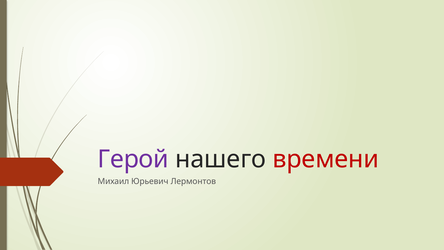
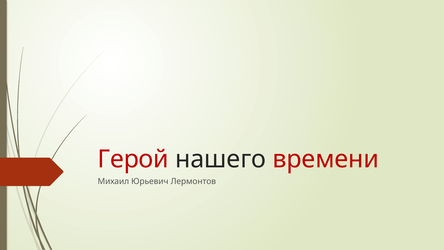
Герой colour: purple -> red (133, 159)
